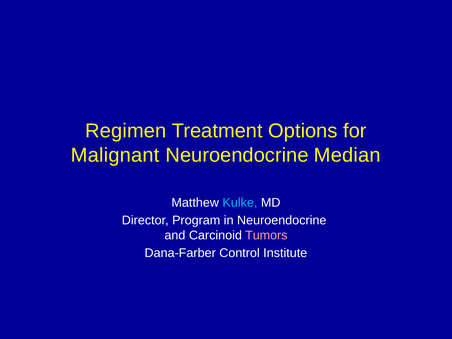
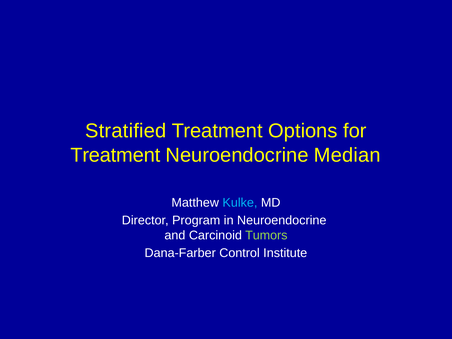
Regimen: Regimen -> Stratified (126, 131)
Malignant: Malignant -> Treatment (115, 155)
Tumors colour: pink -> light green (266, 235)
